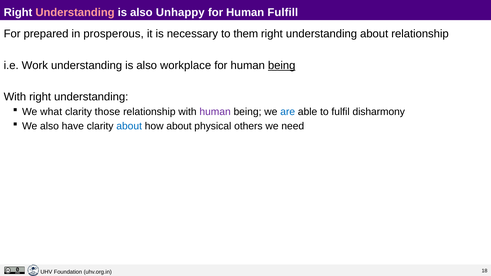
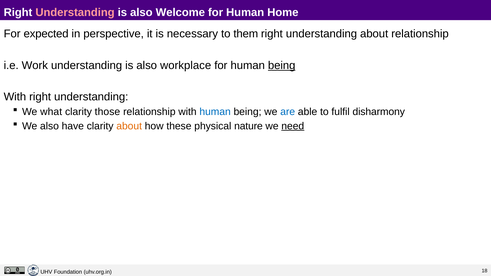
Unhappy: Unhappy -> Welcome (180, 12)
Fulfill: Fulfill -> Home (283, 12)
prepared: prepared -> expected (46, 34)
prosperous: prosperous -> perspective (114, 34)
human colour: purple -> blue (215, 112)
about colour: blue -> orange (129, 126)
how about: about -> these (179, 126)
others: others -> nature (248, 126)
need underline: none -> present (293, 126)
